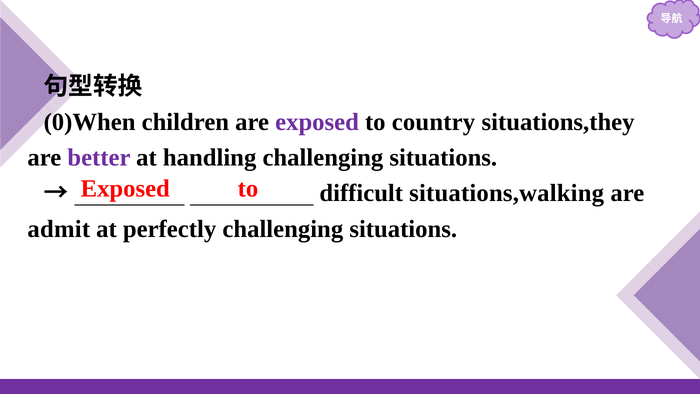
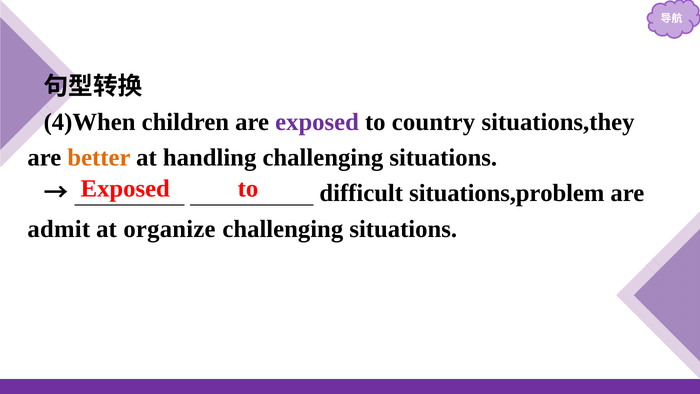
0)When: 0)When -> 4)When (90, 122)
better colour: purple -> orange (99, 158)
situations,walking: situations,walking -> situations,problem (507, 193)
perfectly: perfectly -> organize (169, 229)
